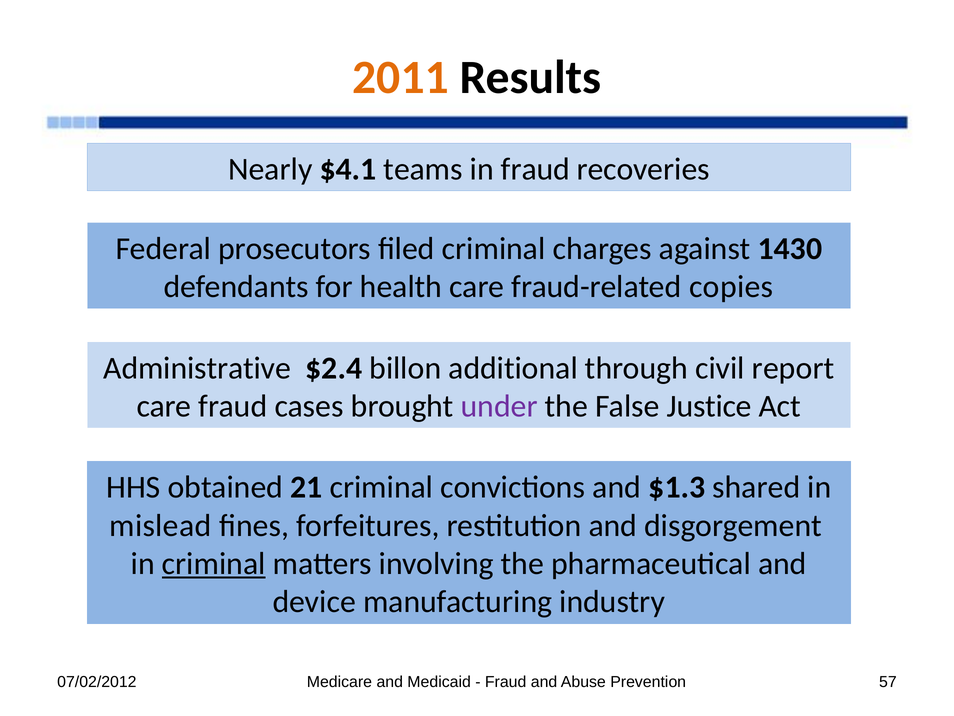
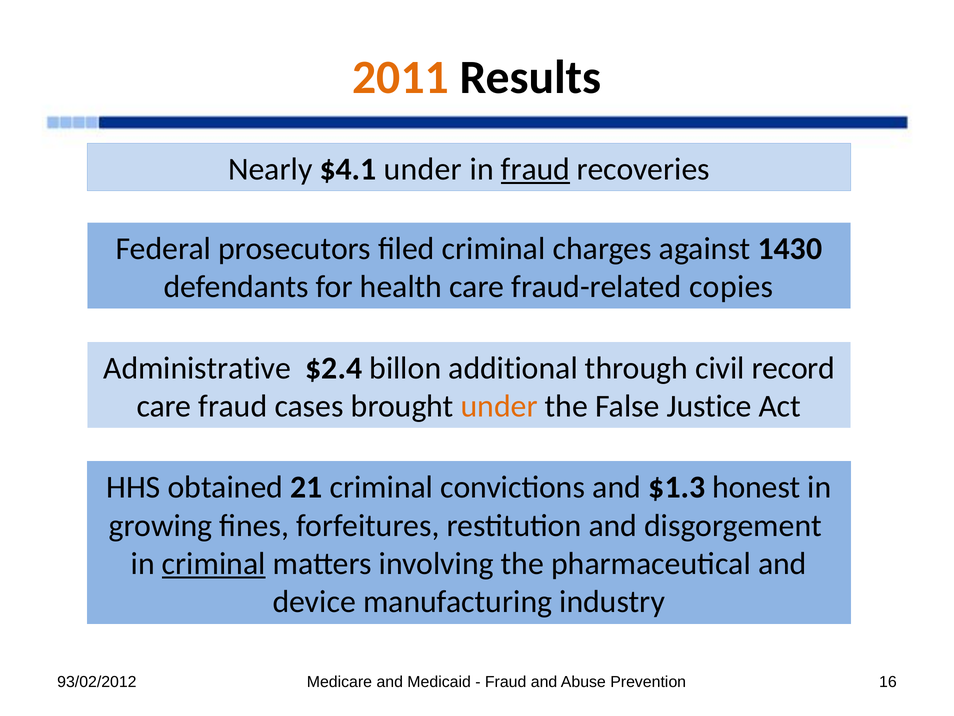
$4.1 teams: teams -> under (423, 169)
fraud underline: none -> present (535, 169)
report: report -> record (793, 368)
under colour: purple -> orange (499, 406)
shared: shared -> honest (756, 487)
mislead: mislead -> growing (161, 525)
07/02/2012: 07/02/2012 -> 93/02/2012 (97, 682)
57: 57 -> 16 (888, 682)
